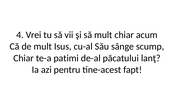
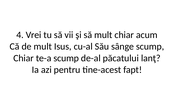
te-a patimi: patimi -> scump (66, 58)
